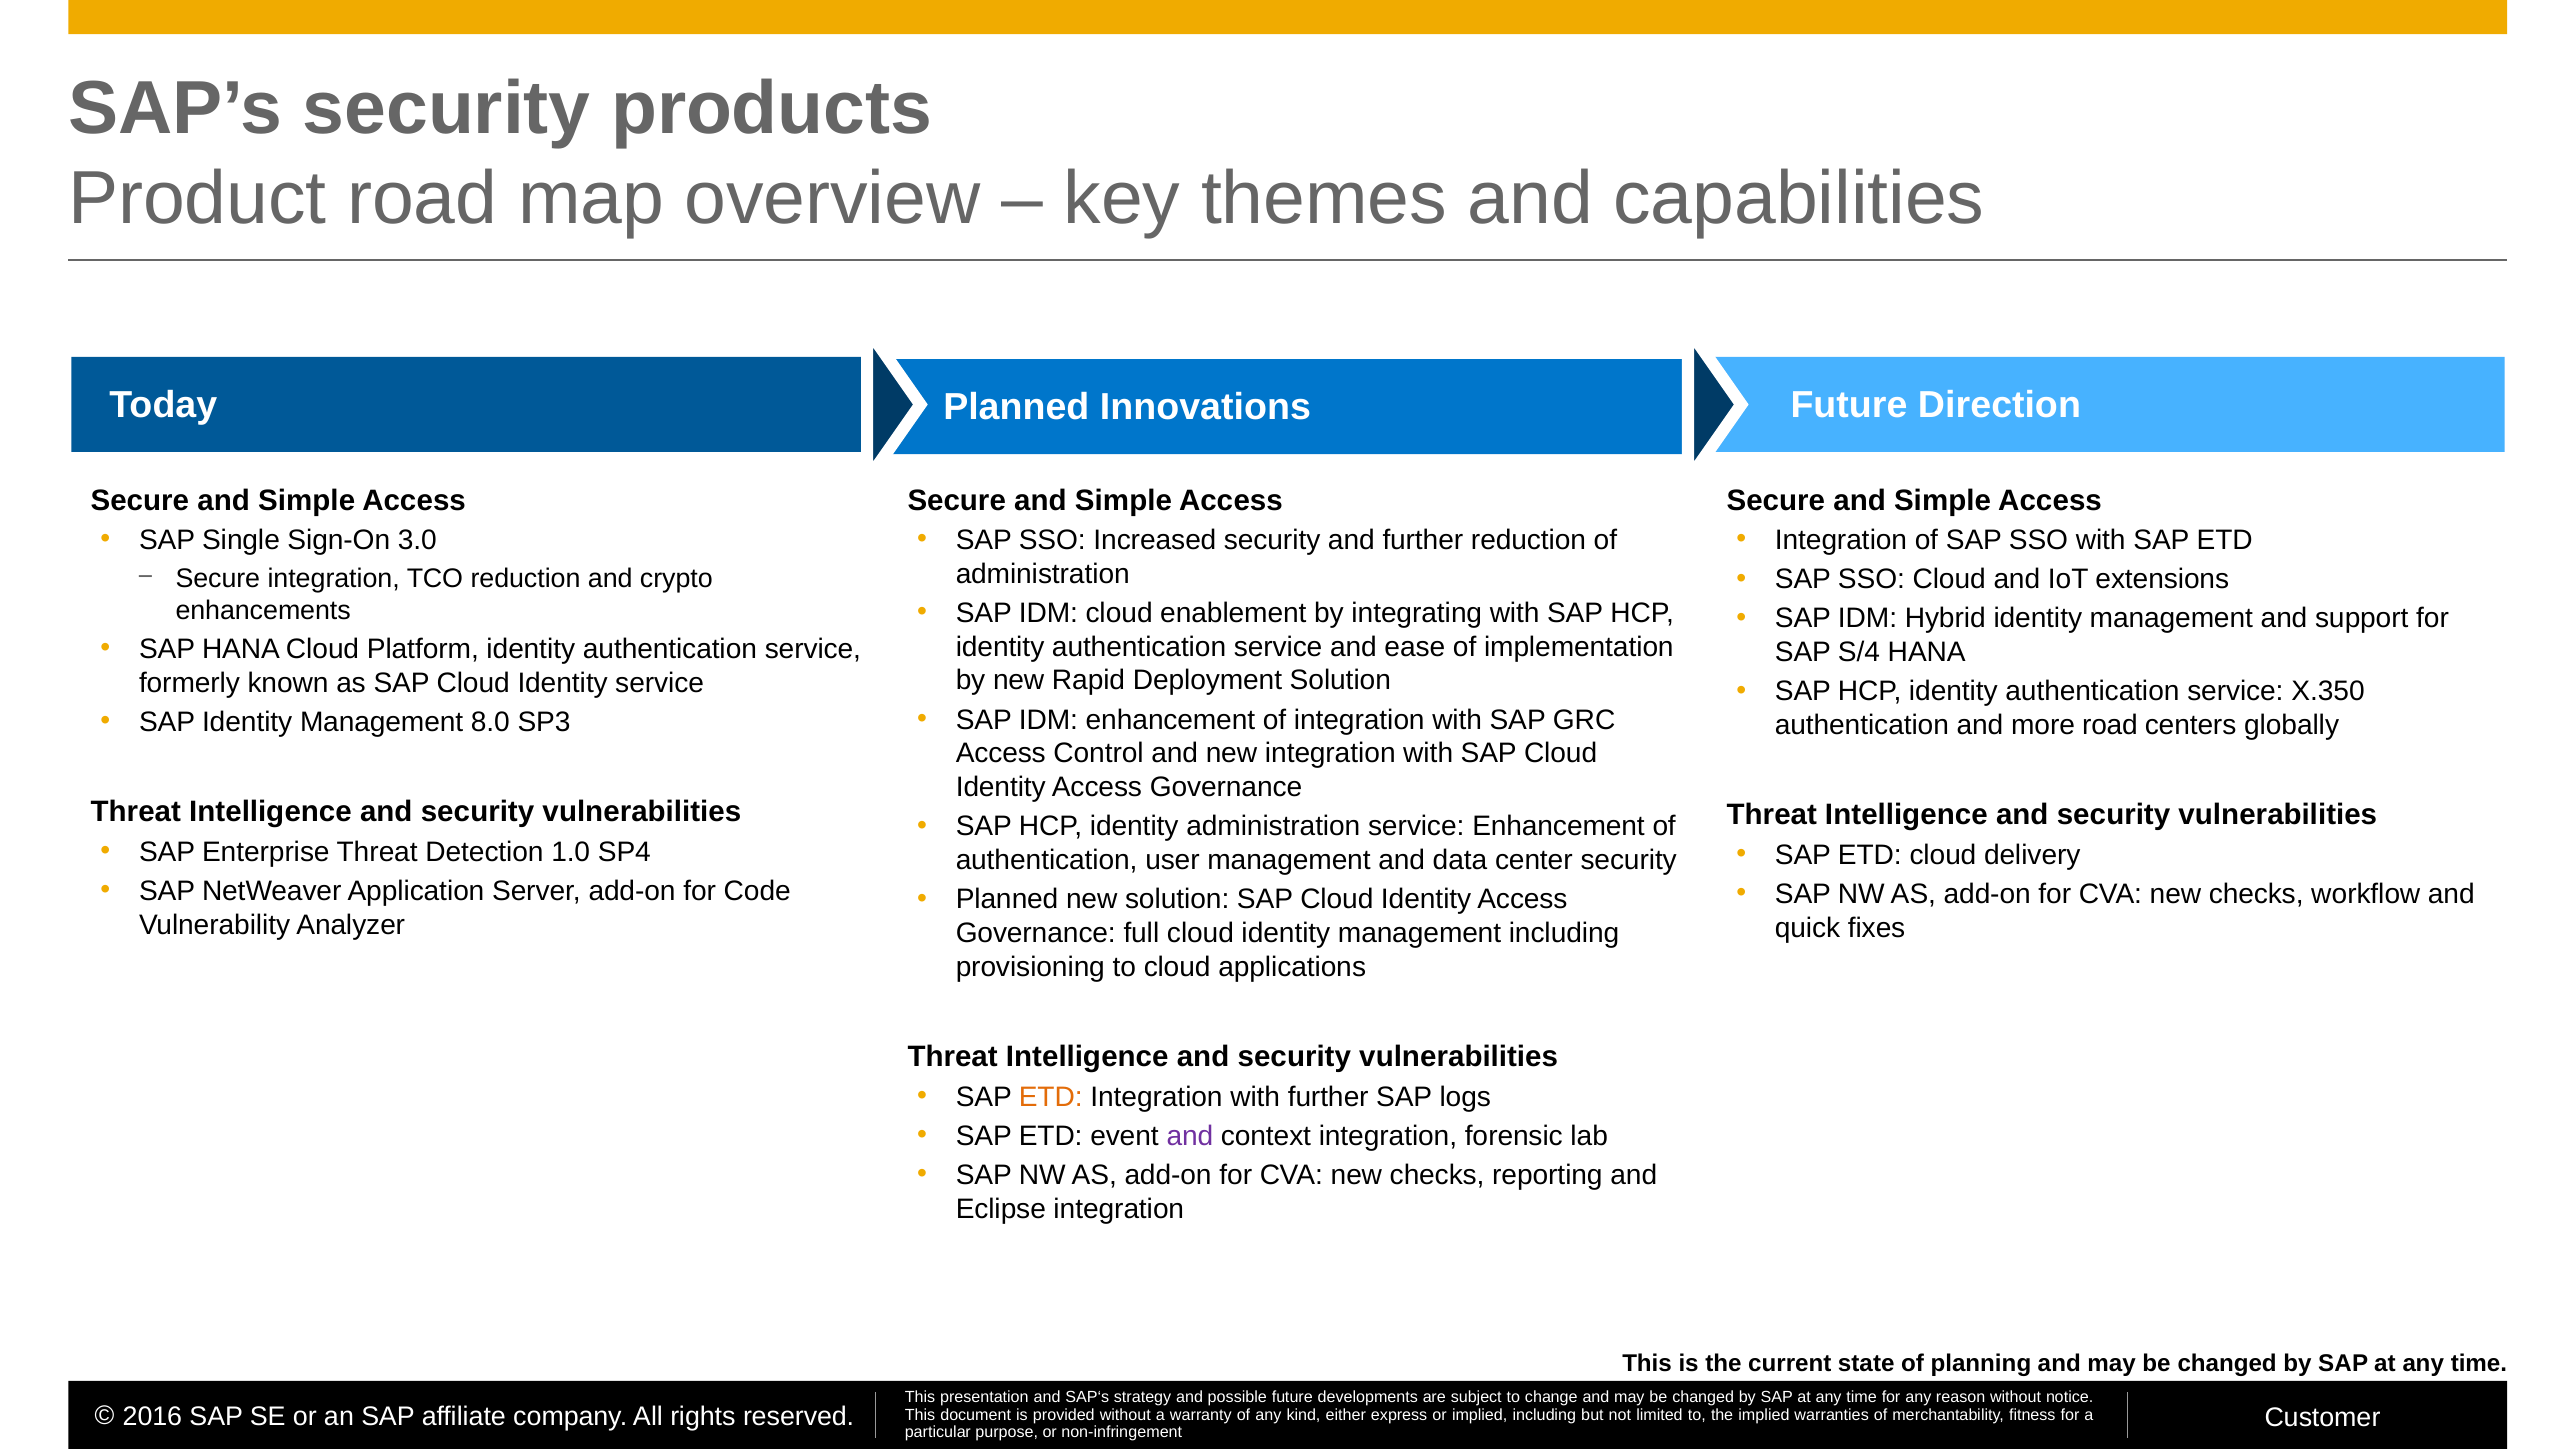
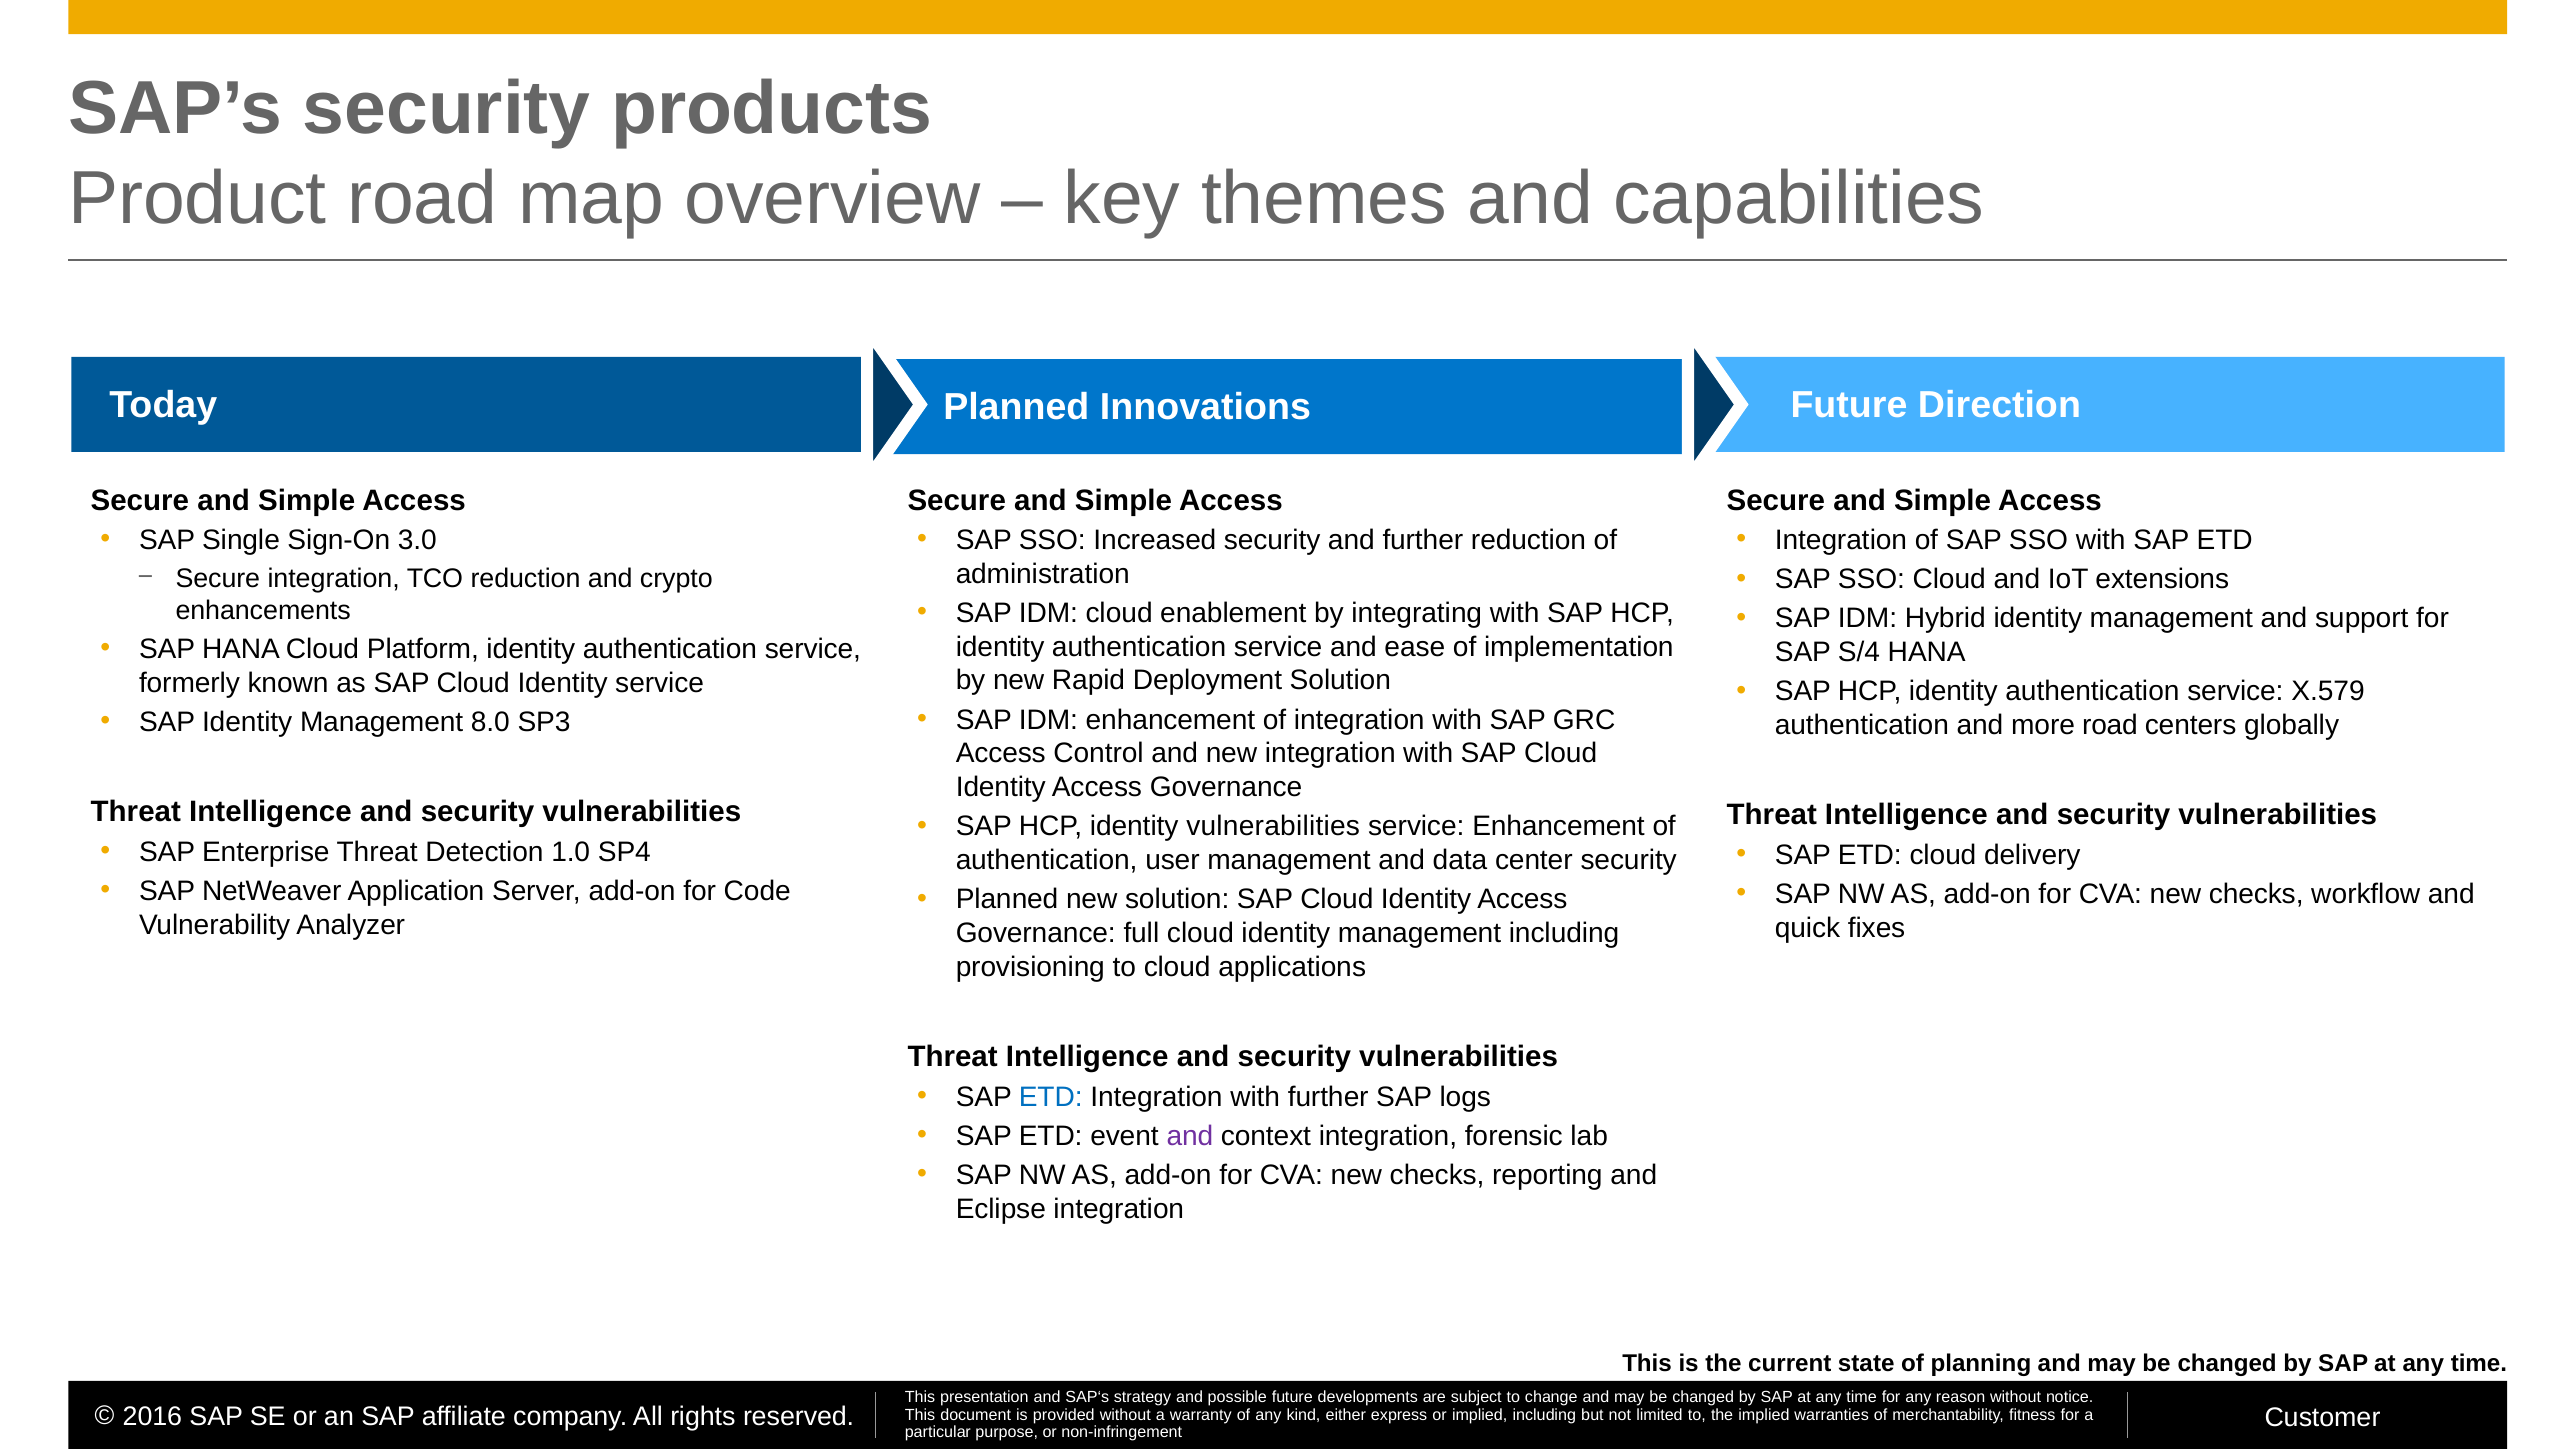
X.350: X.350 -> X.579 (2328, 691)
identity administration: administration -> vulnerabilities (1273, 827)
ETD colour: orange -> blue (1051, 1097)
